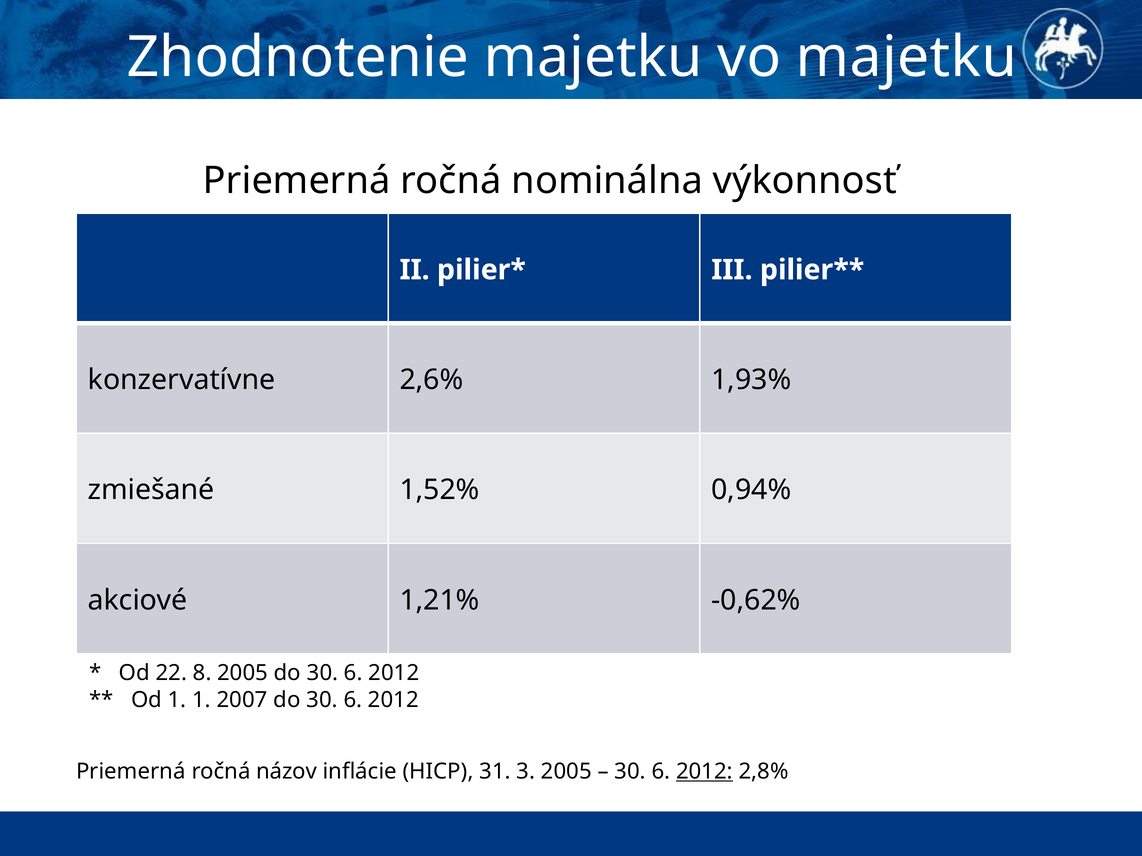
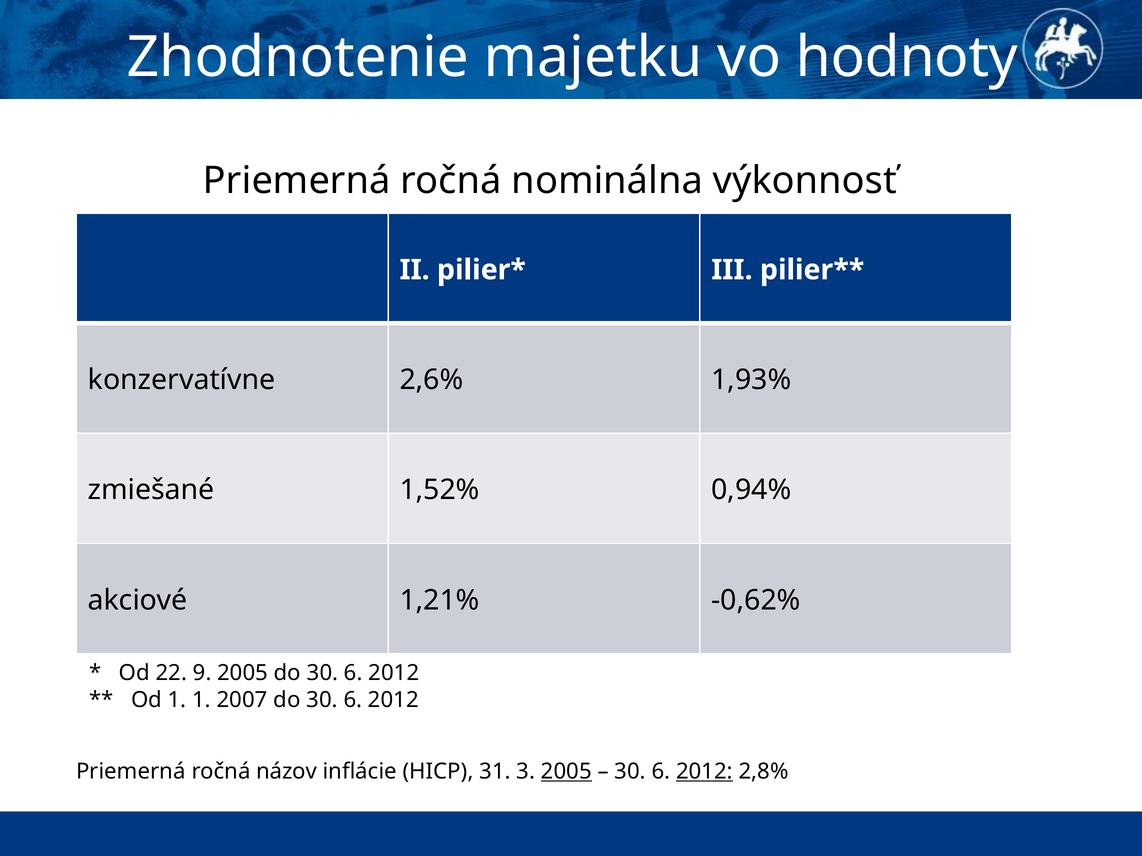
vo majetku: majetku -> hodnoty (907, 57)
8: 8 -> 9 (202, 674)
2005 underline: none -> present (566, 772)
